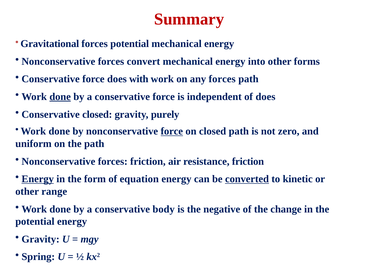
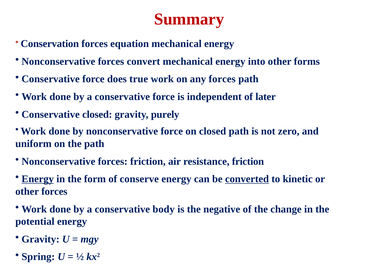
Gravitational: Gravitational -> Conservation (50, 44)
forces potential: potential -> equation (130, 44)
with: with -> true (139, 79)
done underline: present -> none (60, 97)
of does: does -> later (266, 97)
force underline: present -> none (172, 131)
equation: equation -> conserve (139, 179)
other range: range -> forces (54, 191)
